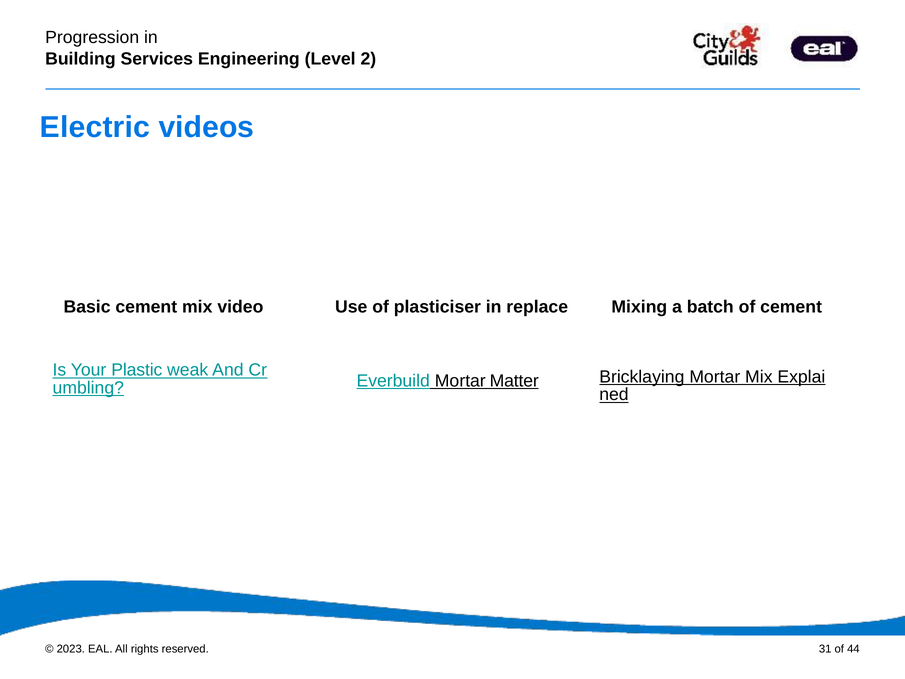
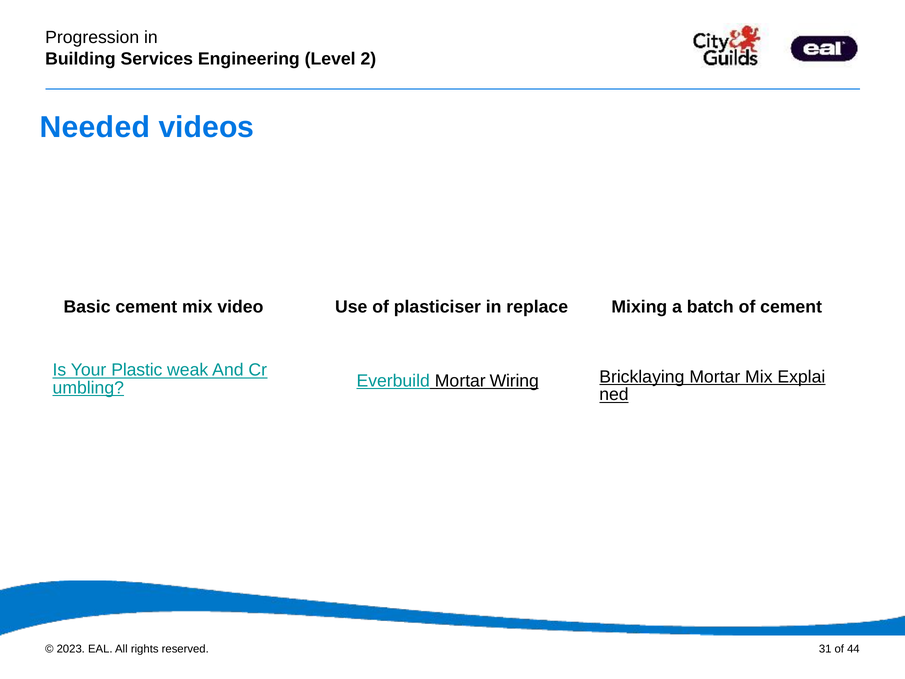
Electric: Electric -> Needed (95, 127)
Matter: Matter -> Wiring (514, 381)
